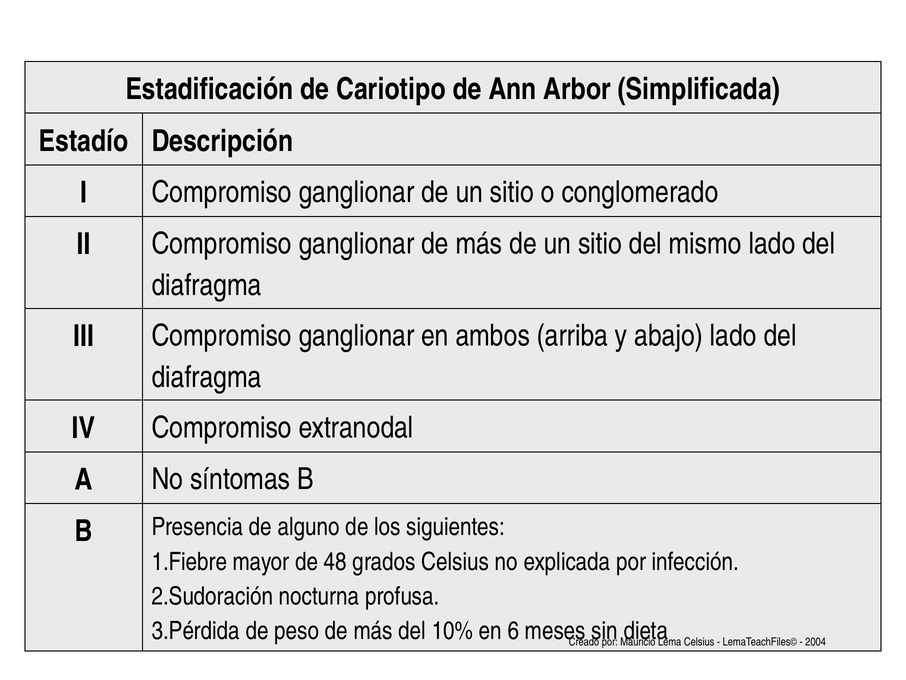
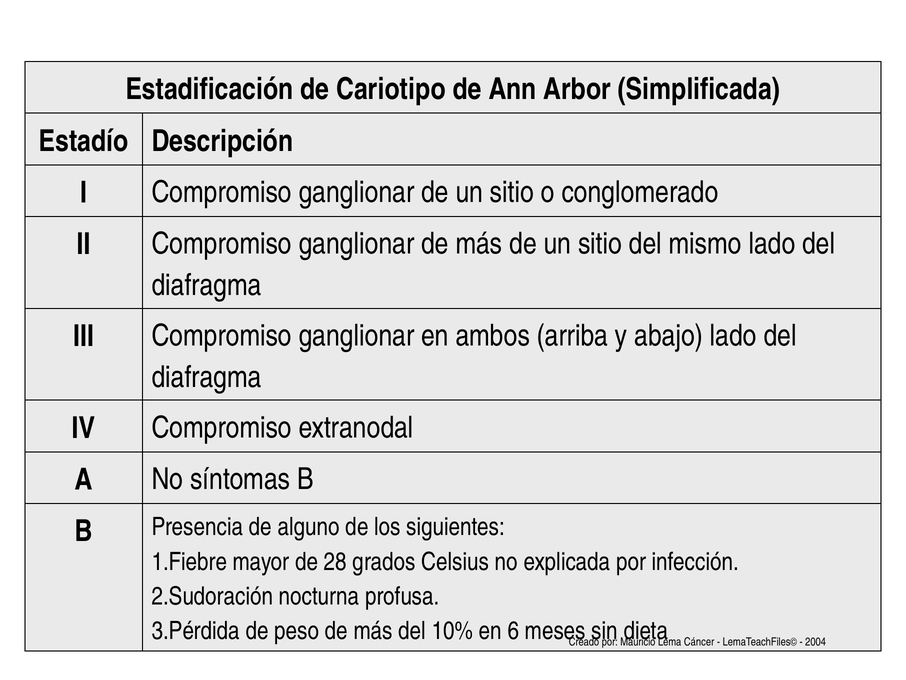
48: 48 -> 28 (335, 561)
Lema Celsius: Celsius -> Cáncer (699, 641)
